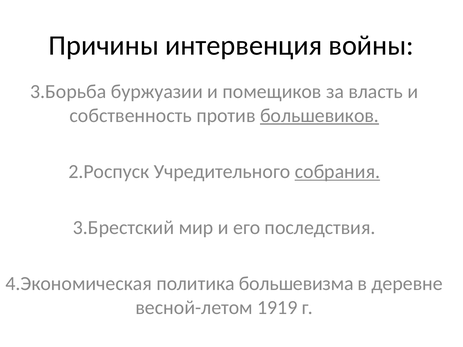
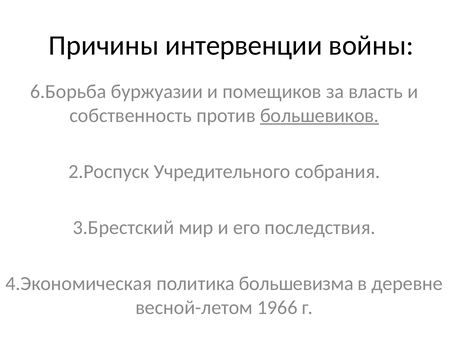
интервенция: интервенция -> интервенции (244, 45)
3.Борьба: 3.Борьба -> 6.Борьба (68, 92)
собрания underline: present -> none (337, 172)
1919: 1919 -> 1966 (277, 308)
